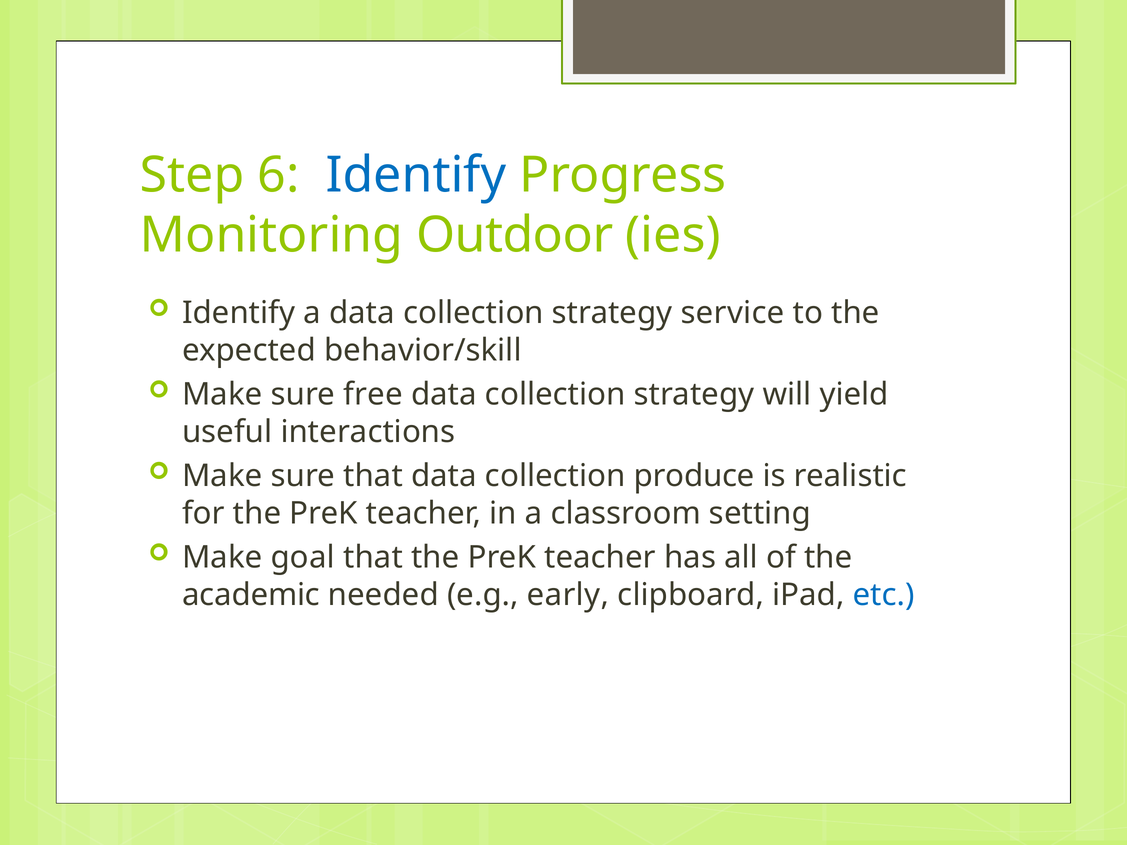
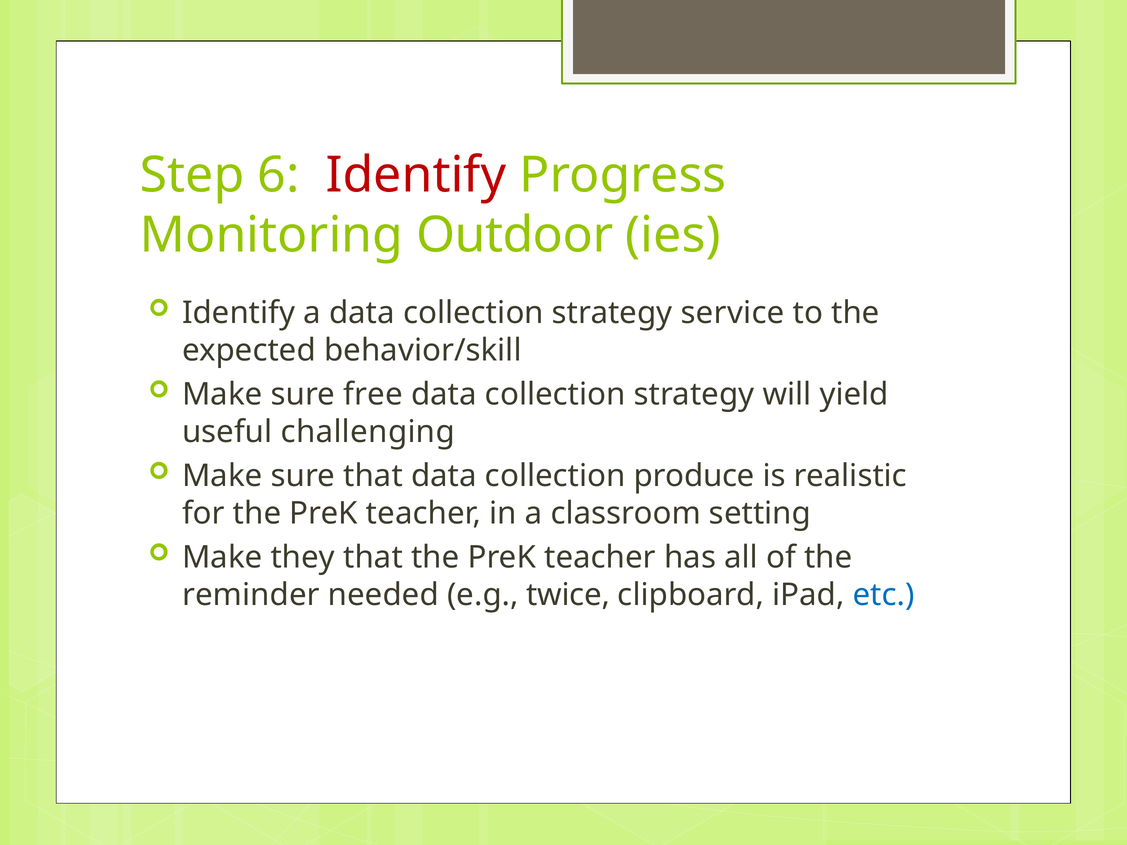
Identify colour: blue -> red (416, 175)
interactions: interactions -> challenging (368, 432)
goal: goal -> they (303, 557)
academic: academic -> reminder (251, 595)
early: early -> twice (568, 595)
